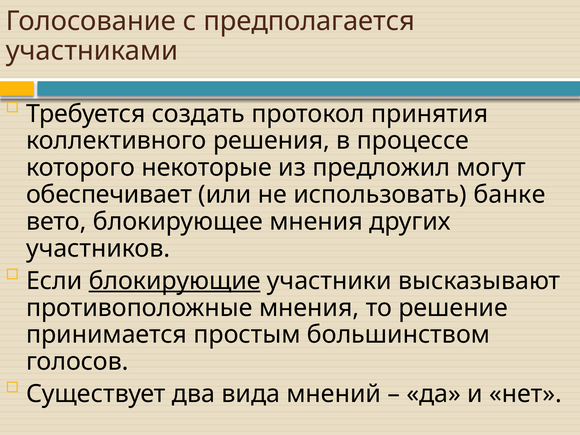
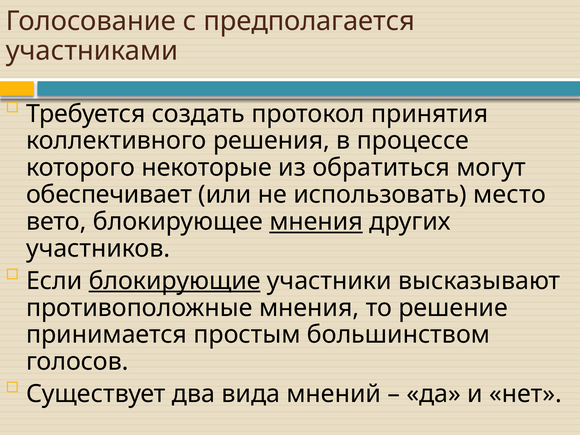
предложил: предложил -> обратиться (381, 168)
банке: банке -> место (510, 195)
мнения underline: none -> present (316, 222)
